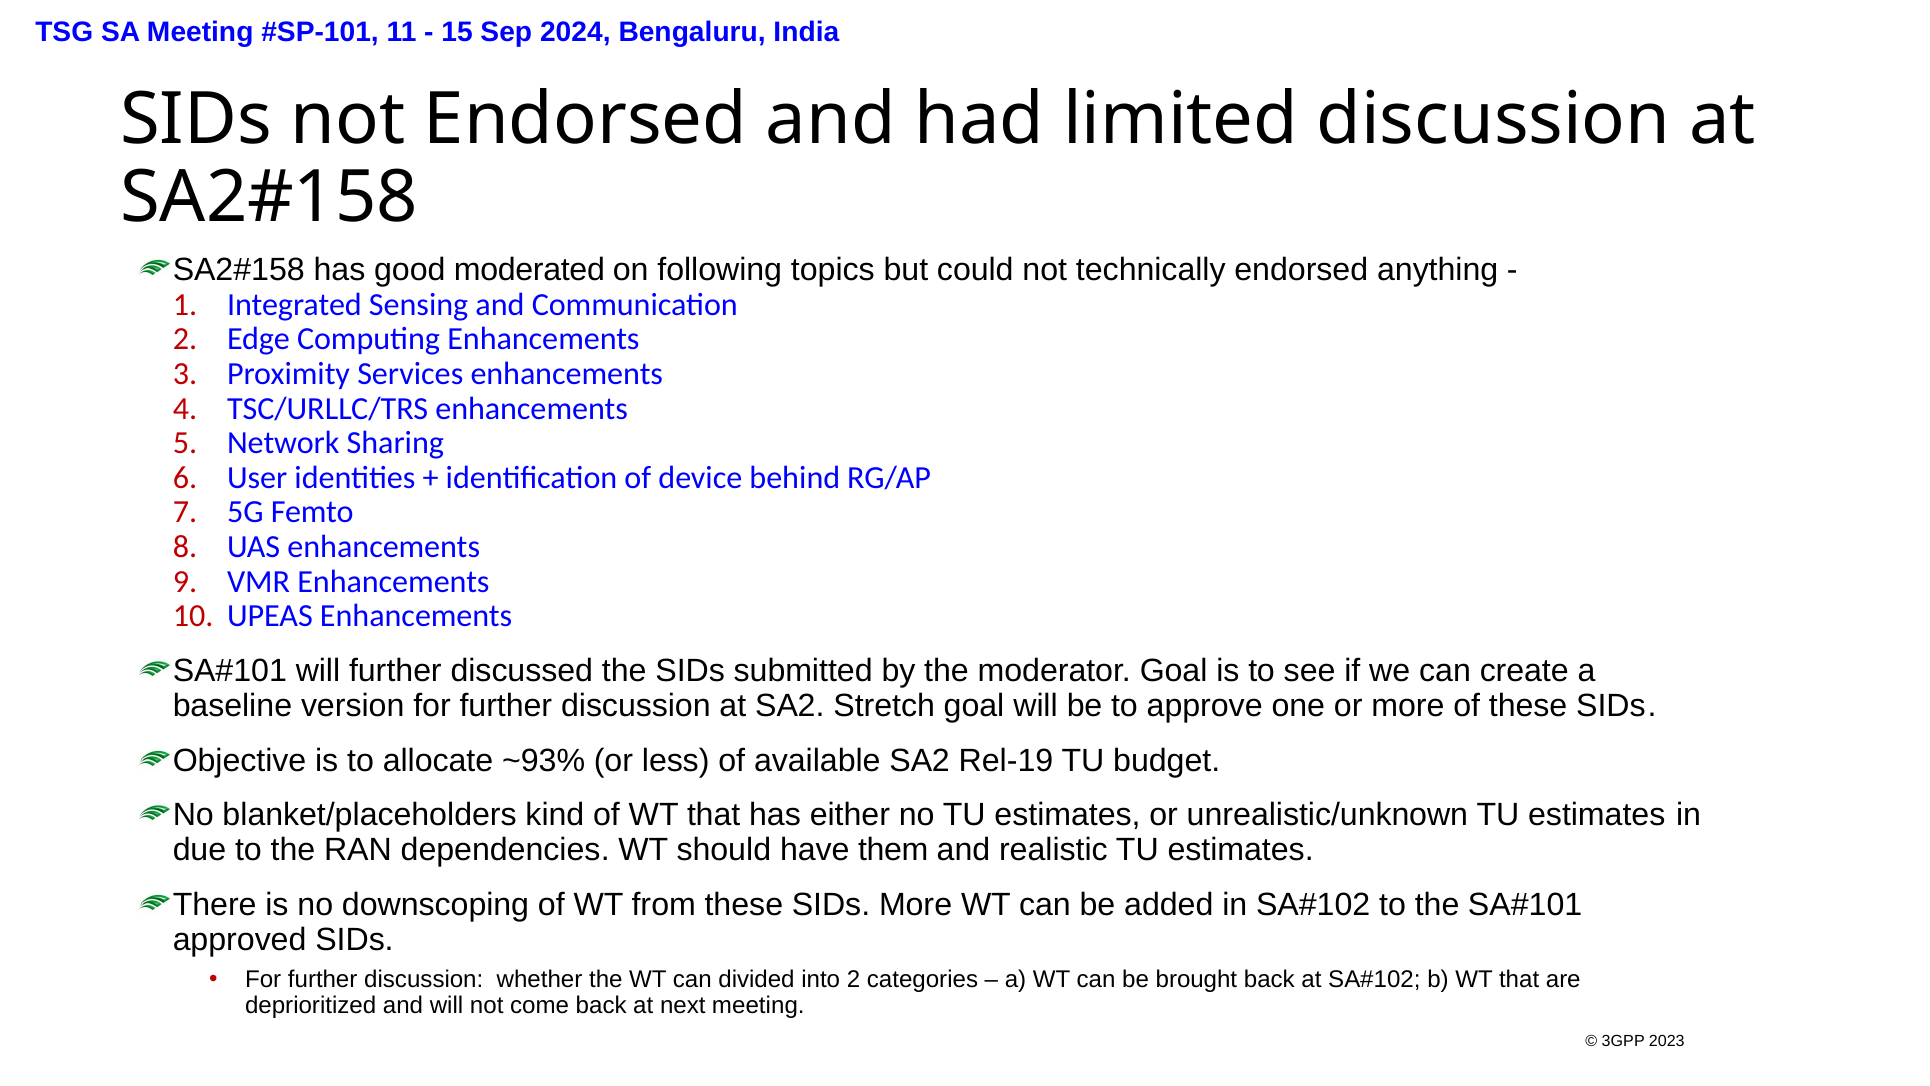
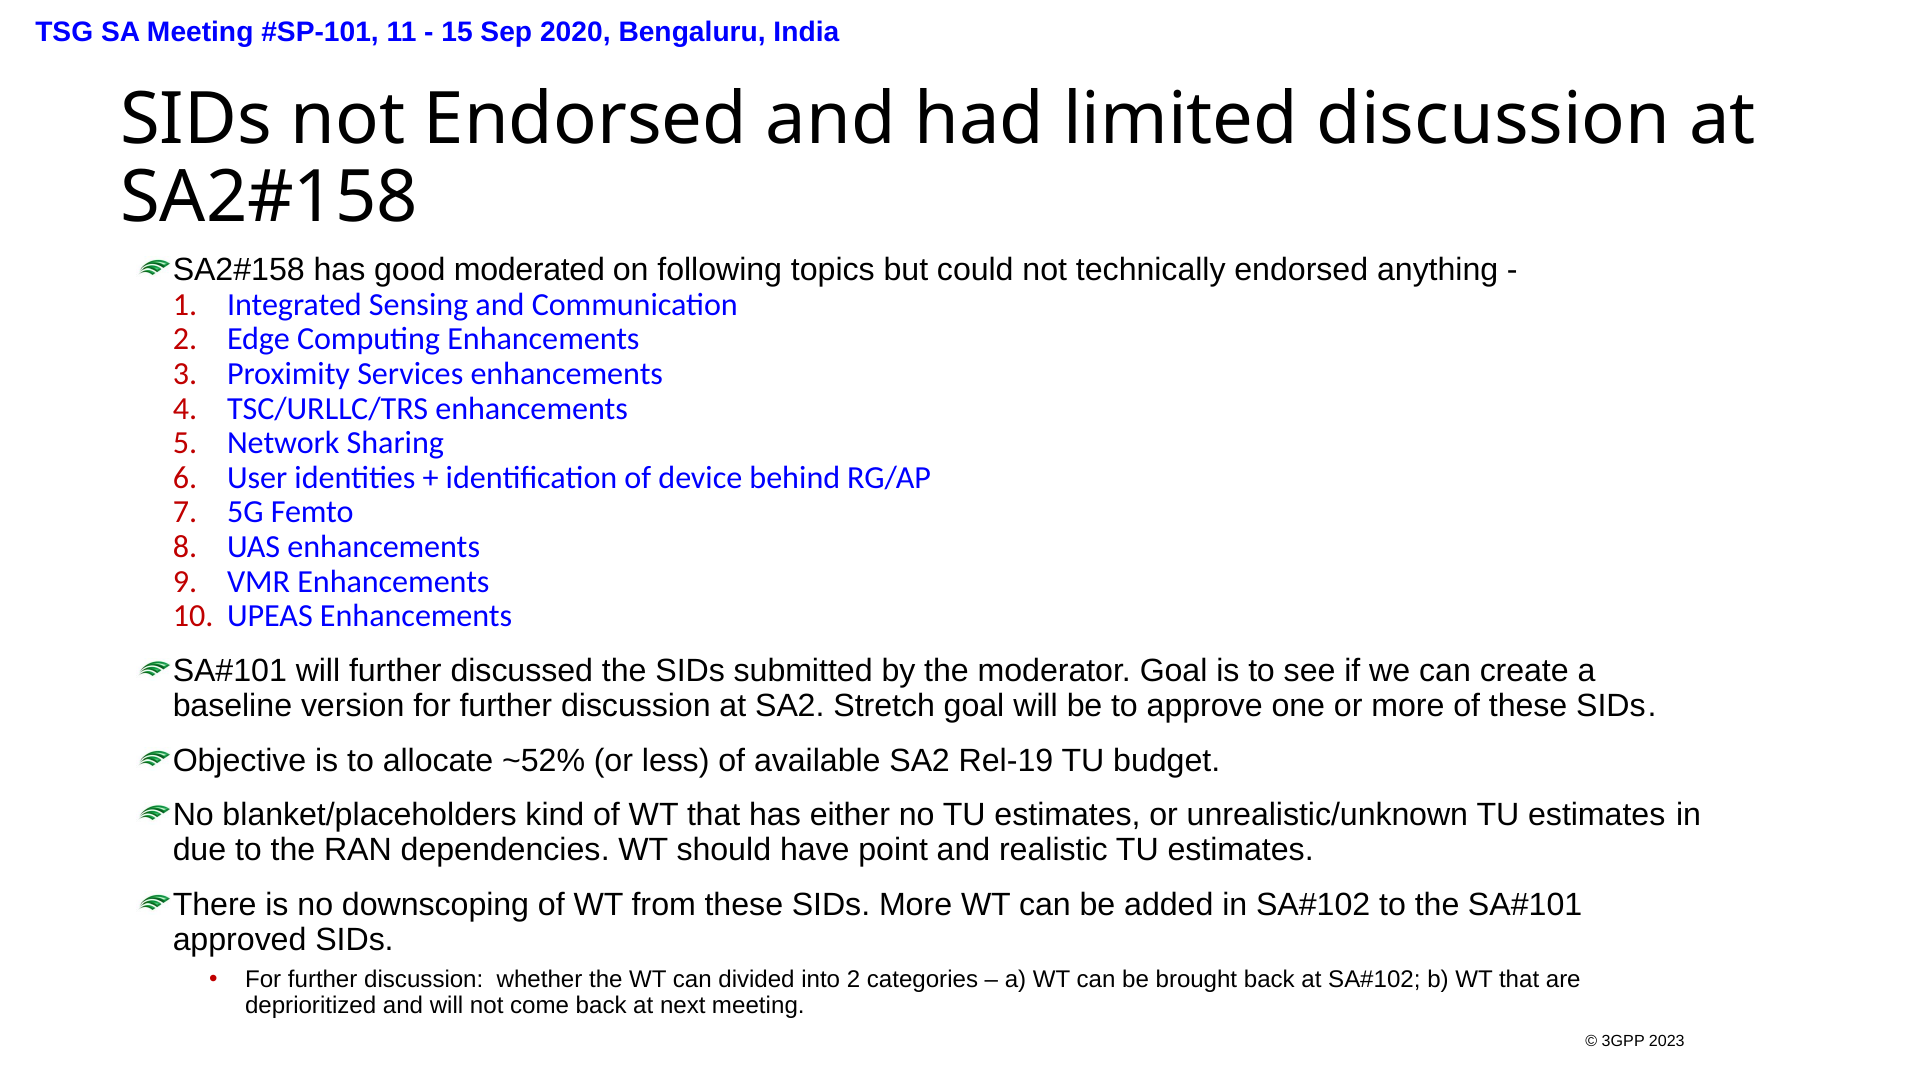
2024: 2024 -> 2020 (575, 32)
~93%: ~93% -> ~52% (544, 760)
them: them -> point (893, 850)
